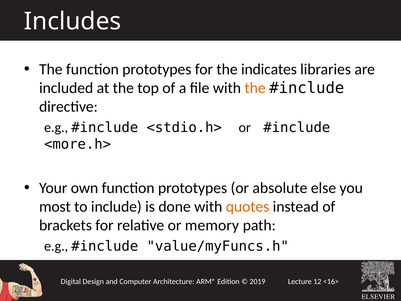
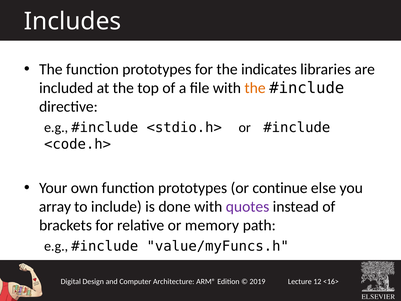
<more.h>: <more.h> -> <code.h> (78, 144)
absolute: absolute -> continue (280, 188)
most: most -> array (55, 207)
quotes colour: orange -> purple (248, 207)
